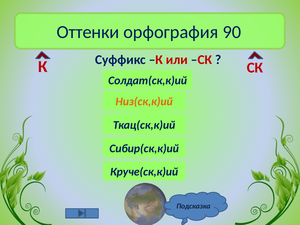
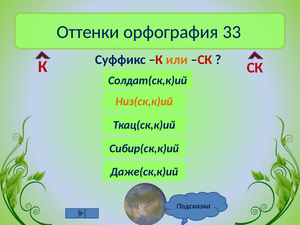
90: 90 -> 33 (232, 32)
или colour: red -> orange (177, 60)
Круче(ск,к)ий: Круче(ск,к)ий -> Даже(ск,к)ий (144, 172)
